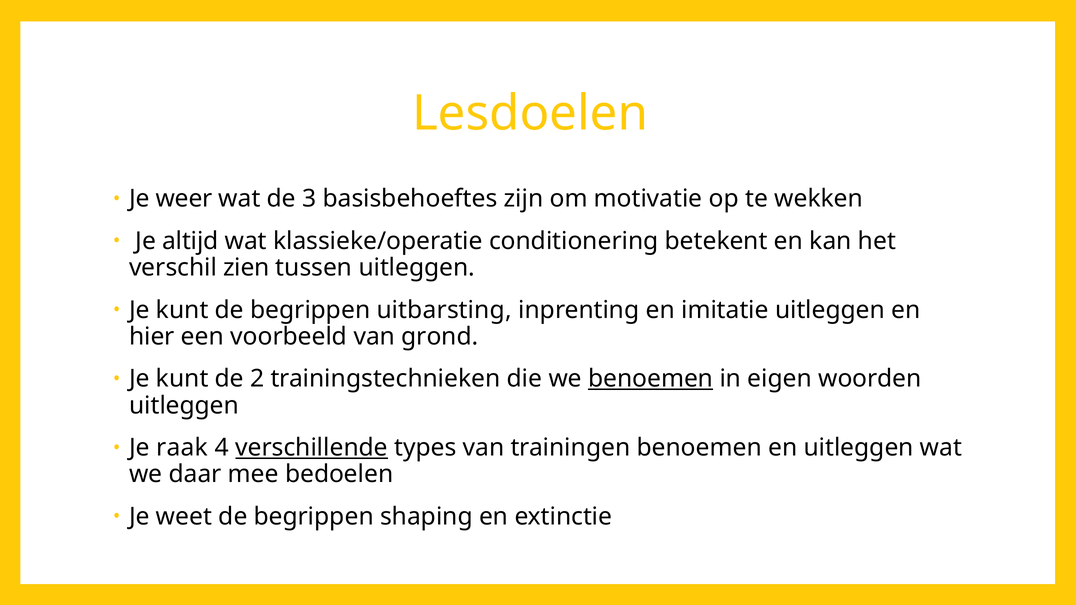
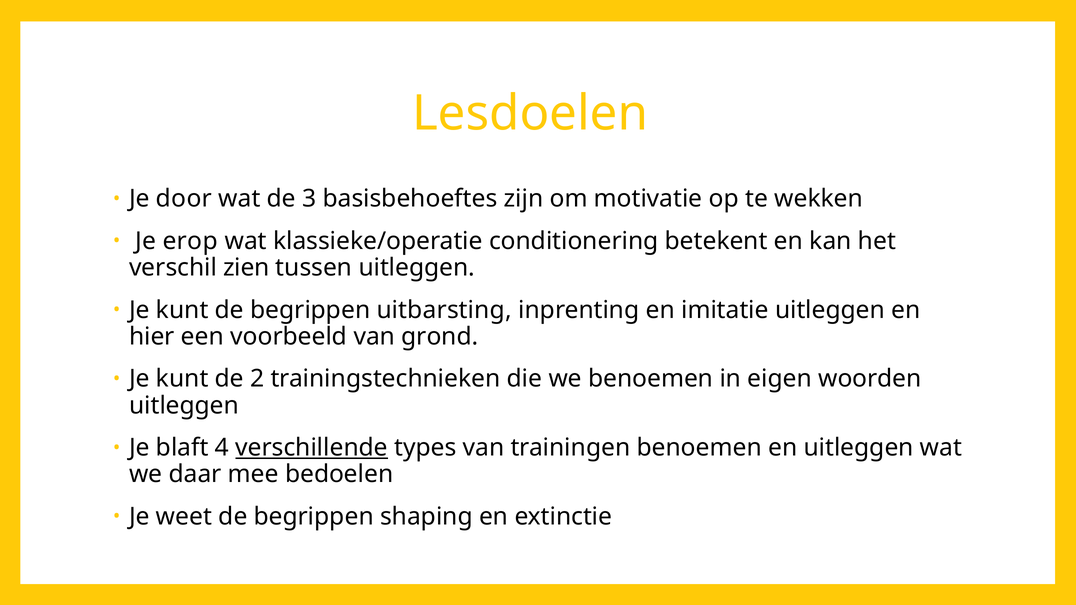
weer: weer -> door (184, 199)
altijd: altijd -> erop (190, 241)
benoemen underline: present -> none (651, 379)
raak: raak -> blaft (182, 448)
